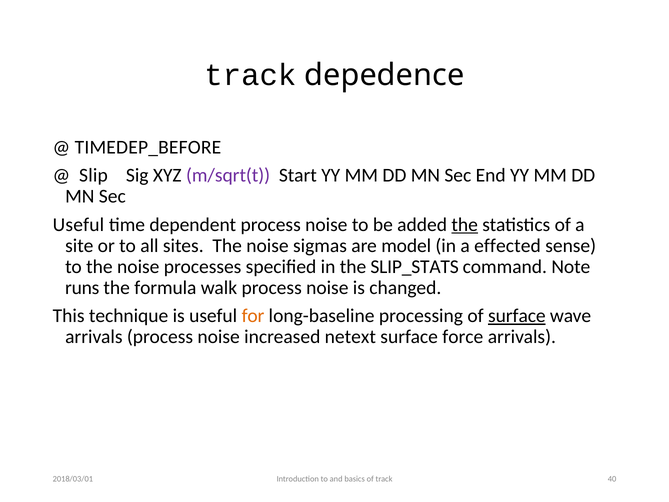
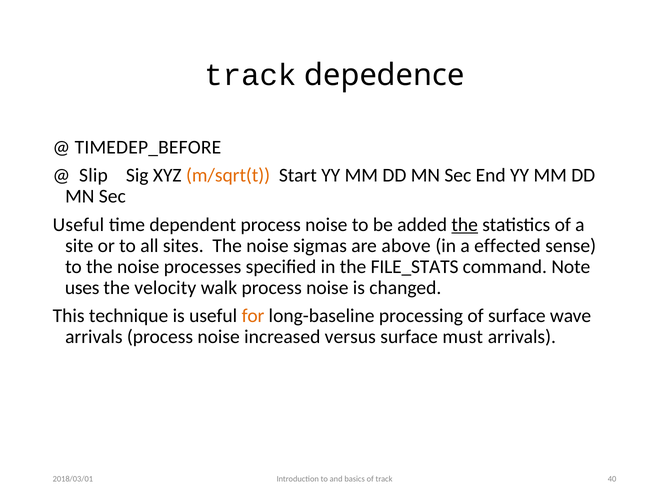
m/sqrt(t colour: purple -> orange (228, 175)
model: model -> above (406, 246)
SLIP_STATS: SLIP_STATS -> FILE_STATS (415, 267)
runs: runs -> uses (82, 288)
formula: formula -> velocity (165, 288)
surface underline: present -> none (517, 316)
netext: netext -> versus (350, 337)
force: force -> must (463, 337)
